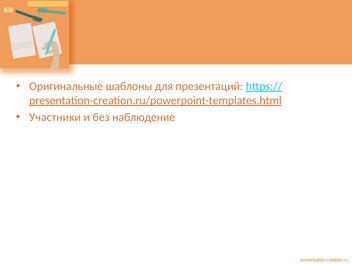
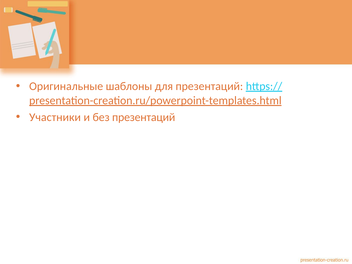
без наблюдение: наблюдение -> презентаций (144, 117)
